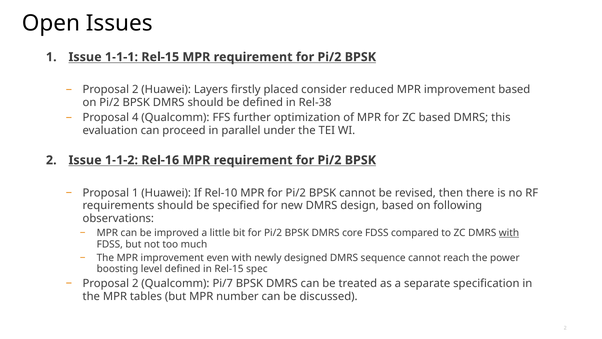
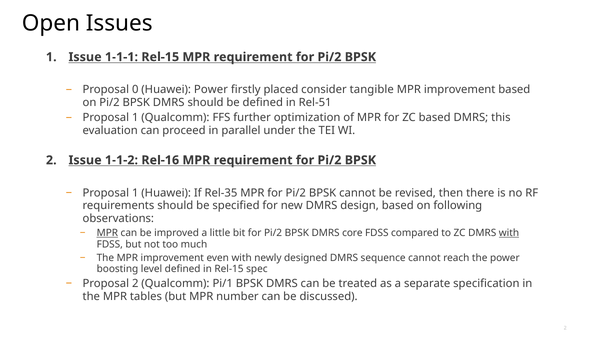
2: 2 -> 0 (135, 90)
Huawei Layers: Layers -> Power (211, 90)
reduced: reduced -> tangible (372, 90)
Rel-38: Rel-38 -> Rel-51 (315, 102)
4: 4 -> 1 (135, 118)
Rel-10: Rel-10 -> Rel-35 (221, 193)
MPR underline: none -> present (107, 233)
Pi/7: Pi/7 -> Pi/1 (223, 283)
